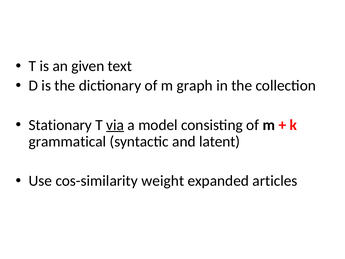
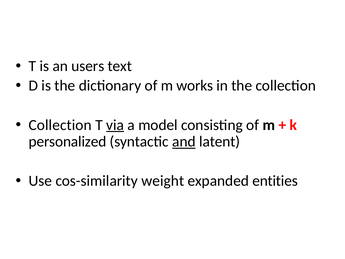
given: given -> users (88, 66)
graph: graph -> works (195, 86)
Stationary: Stationary -> Collection (60, 125)
grammatical: grammatical -> personalized (67, 141)
and underline: none -> present (184, 141)
articles: articles -> entities (275, 181)
